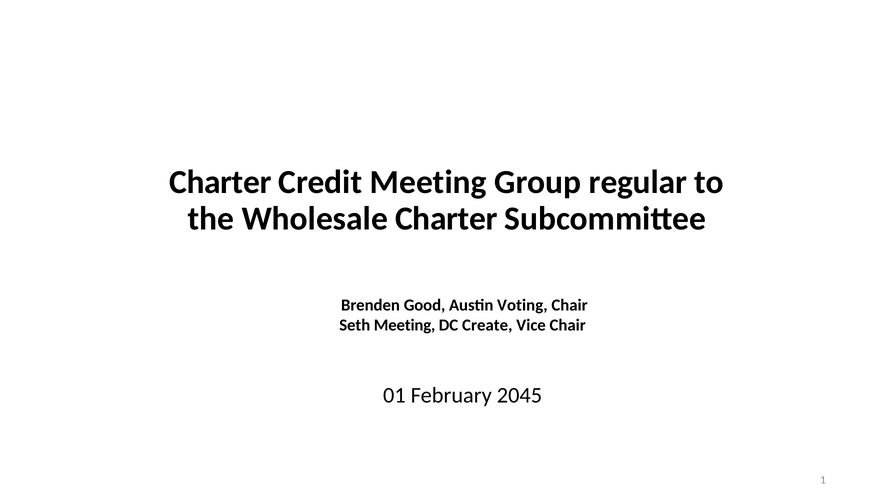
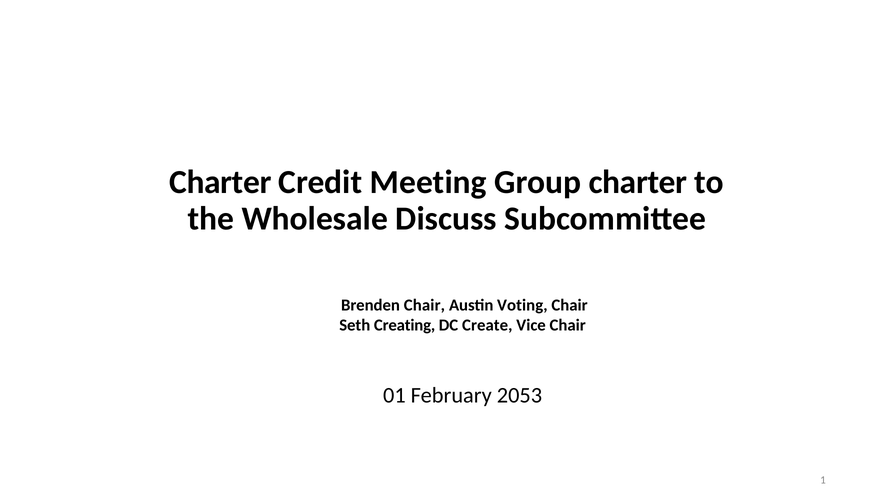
Group regular: regular -> charter (638, 182)
Wholesale Charter: Charter -> Discuss (446, 219)
Brenden Good: Good -> Chair (424, 305)
Seth Meeting: Meeting -> Creating (405, 325)
2045: 2045 -> 2053 (519, 395)
